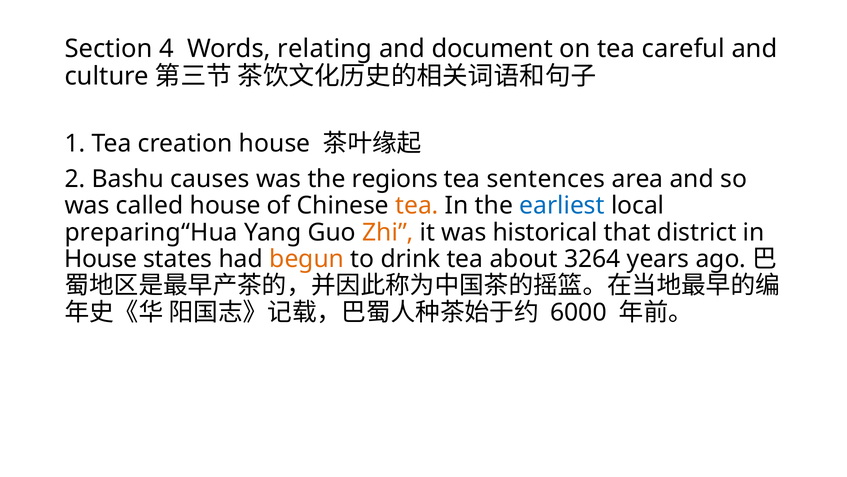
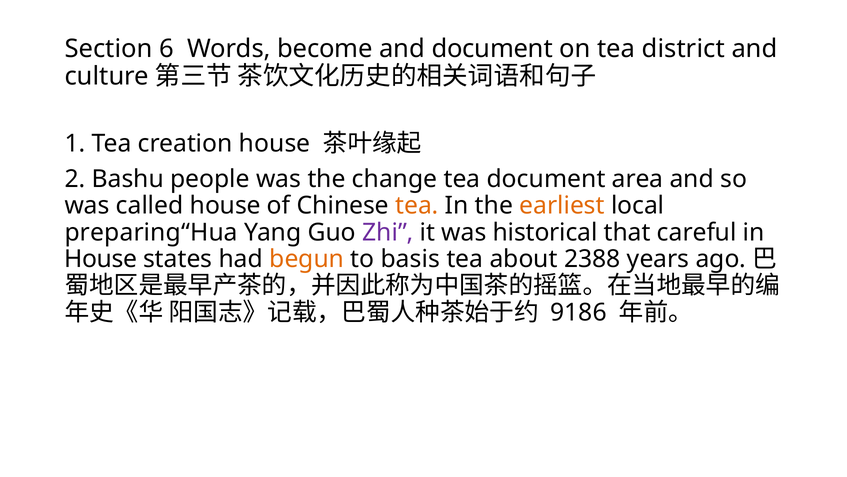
4: 4 -> 6 (166, 49)
relating: relating -> become (325, 49)
careful: careful -> district (683, 49)
causes: causes -> people (210, 179)
regions: regions -> change (395, 179)
tea sentences: sentences -> document (546, 179)
earliest colour: blue -> orange (562, 205)
Zhi colour: orange -> purple (388, 232)
district: district -> careful (697, 232)
drink: drink -> basis (410, 259)
3264: 3264 -> 2388 (592, 259)
6000: 6000 -> 9186 (578, 312)
